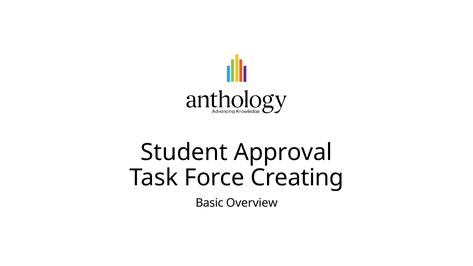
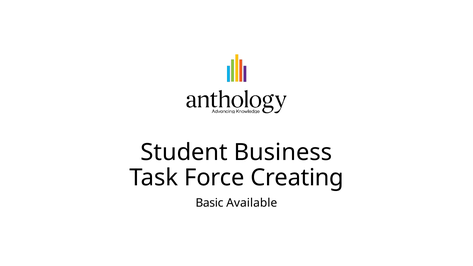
Approval: Approval -> Business (283, 152)
Overview: Overview -> Available (252, 203)
